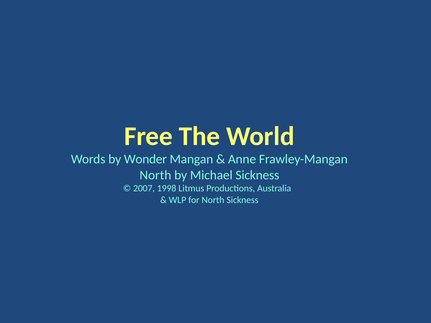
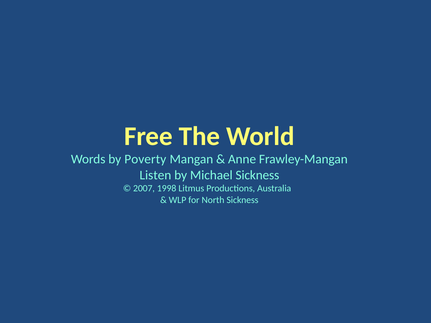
Wonder: Wonder -> Poverty (145, 159)
North: North -> Listen (155, 175)
